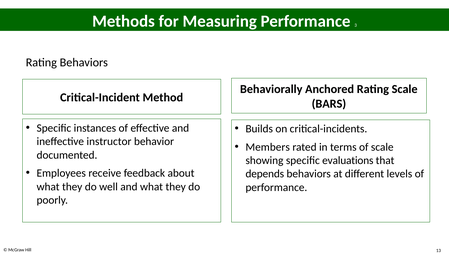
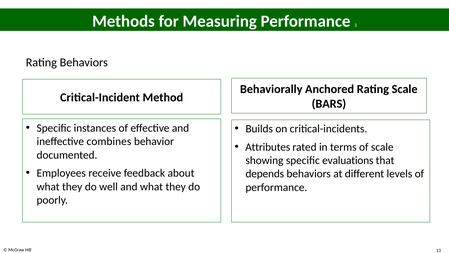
instructor: instructor -> combines (109, 141)
Members: Members -> Attributes (268, 147)
